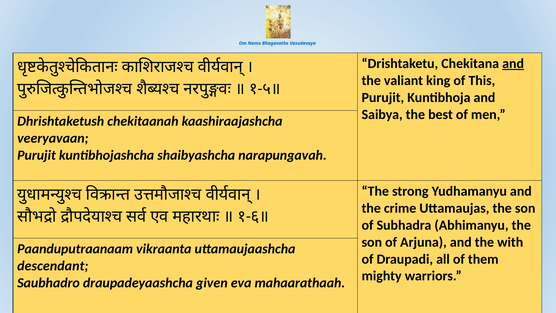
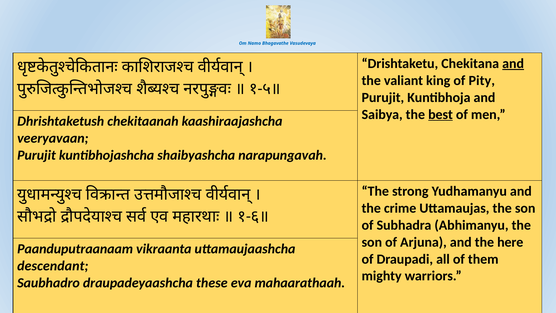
This: This -> Pity (482, 80)
best underline: none -> present (440, 114)
with: with -> here (510, 242)
given: given -> these (212, 283)
